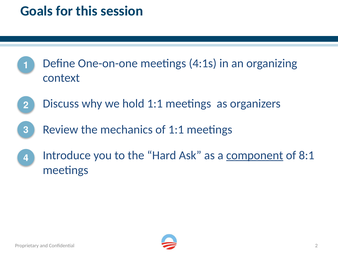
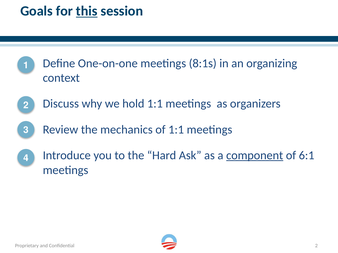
this underline: none -> present (87, 11)
4:1s: 4:1s -> 8:1s (203, 63)
8:1: 8:1 -> 6:1 (307, 156)
